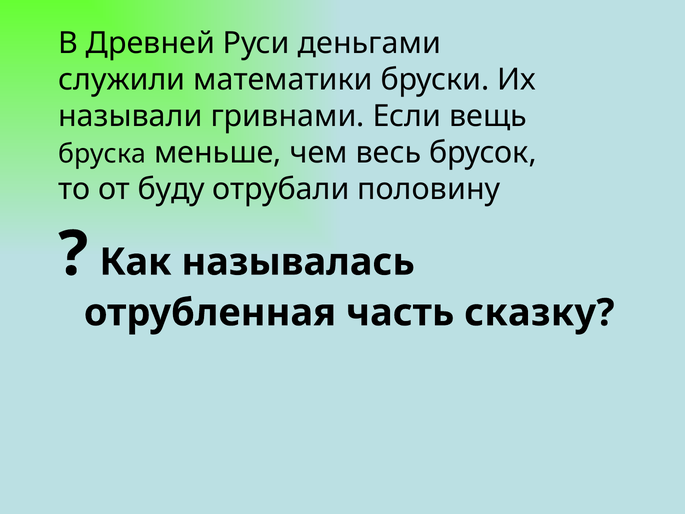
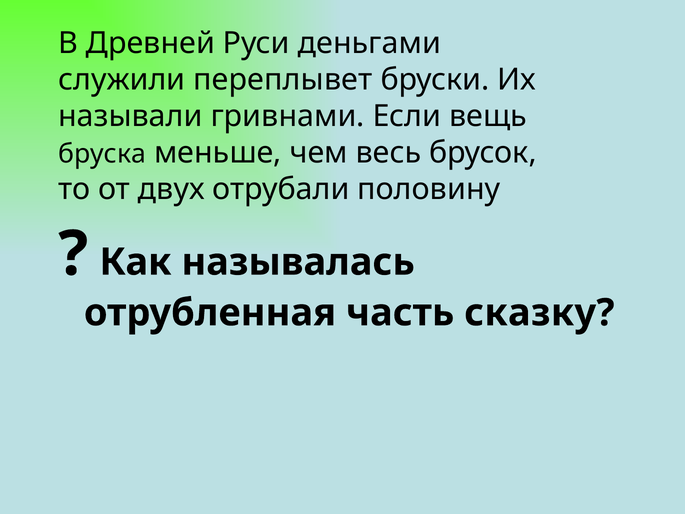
математики: математики -> переплывет (283, 79)
буду: буду -> двух (171, 189)
